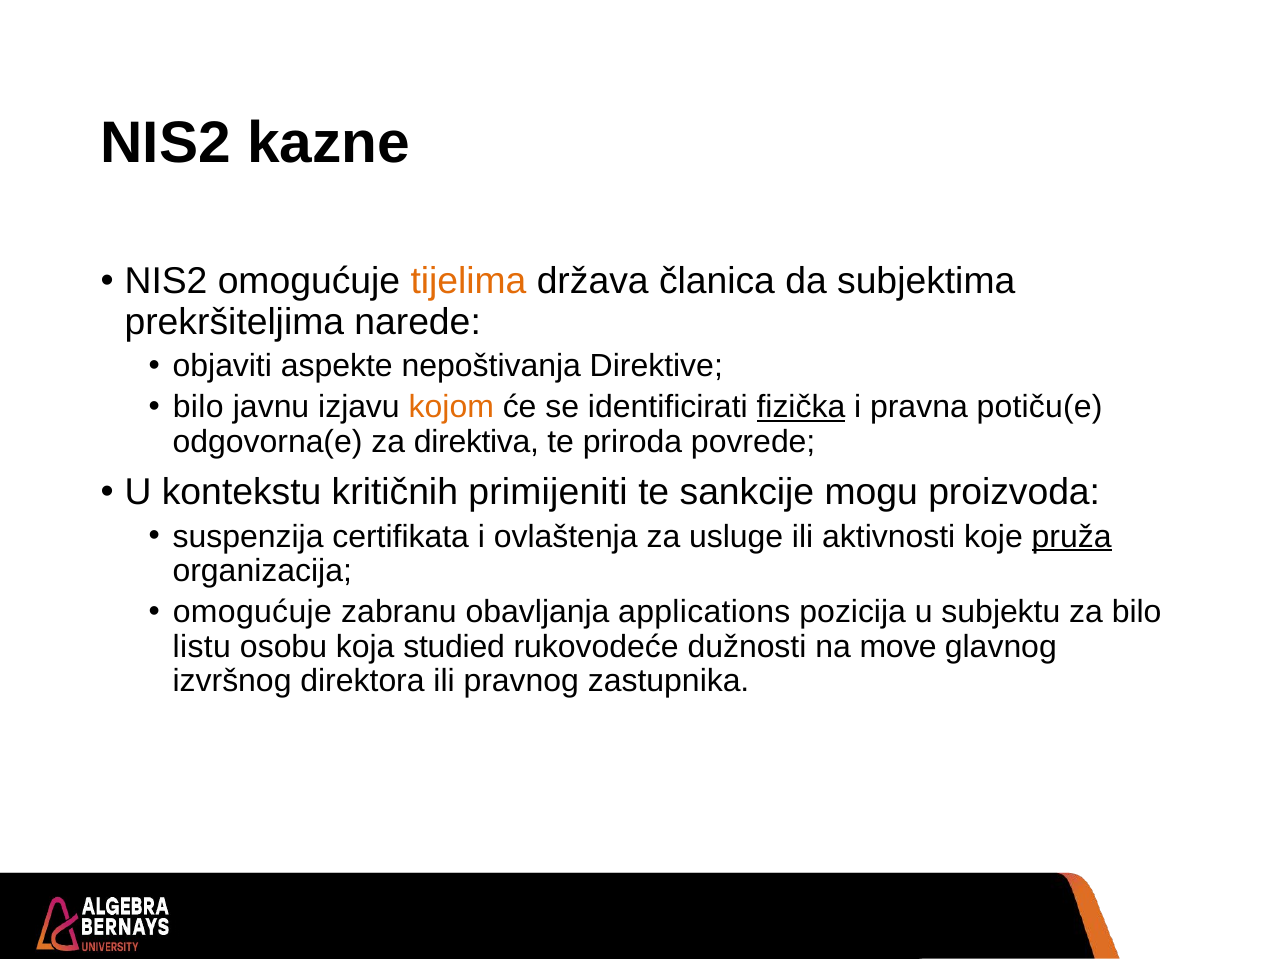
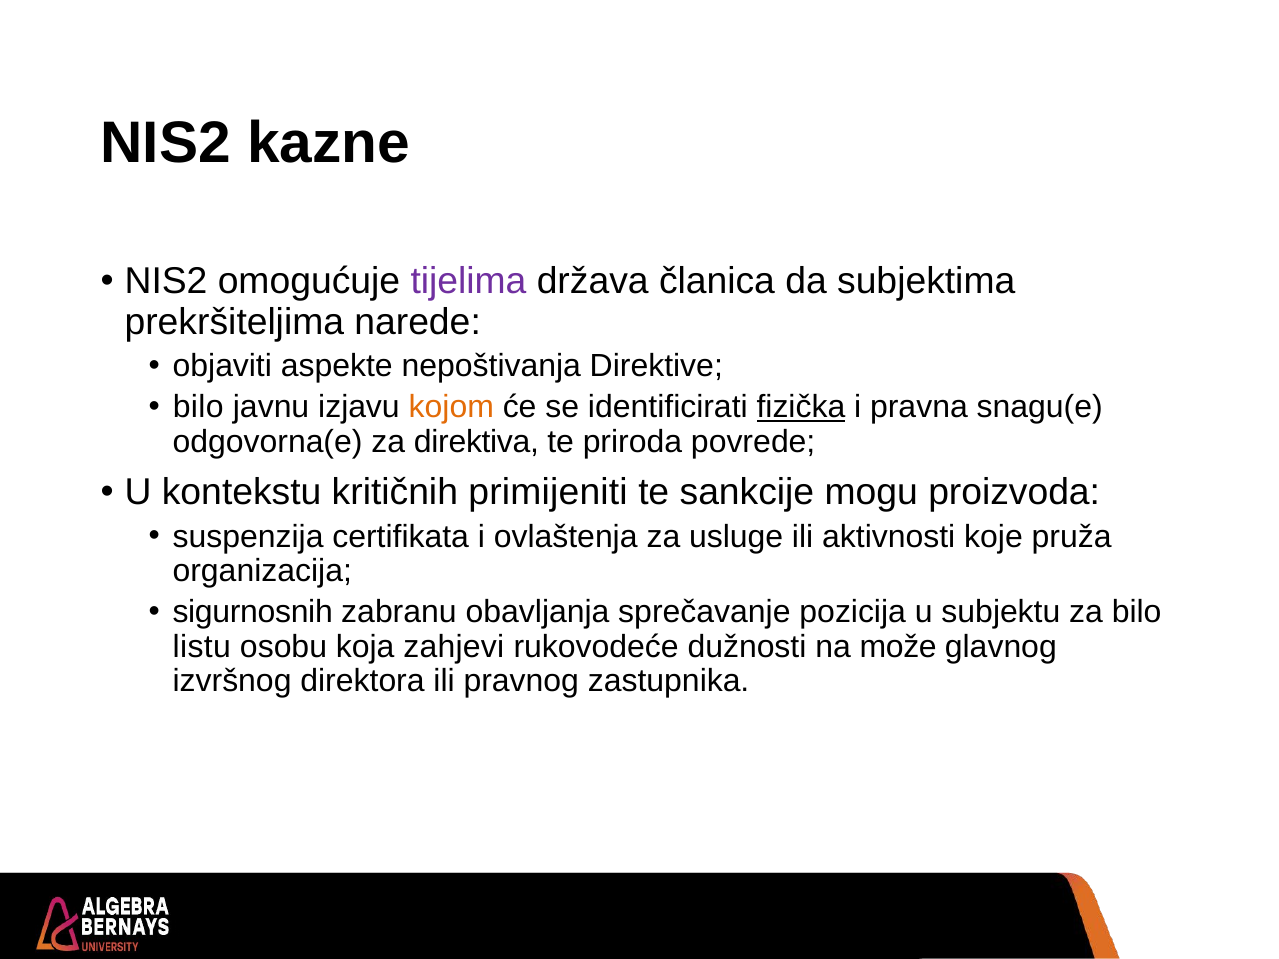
tijelima colour: orange -> purple (468, 282)
potiču(e: potiču(e -> snagu(e (1040, 407)
pruža underline: present -> none (1072, 537)
omogućuje: omogućuje -> sigurnosnih (253, 612)
applications: applications -> sprečavanje (704, 612)
studied: studied -> zahjevi (454, 647)
move: move -> može (898, 647)
